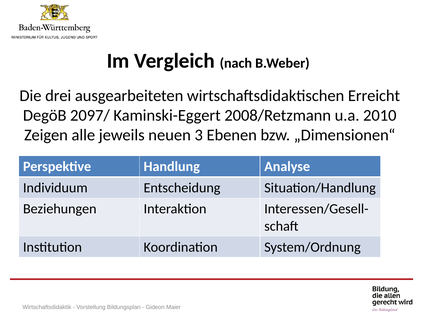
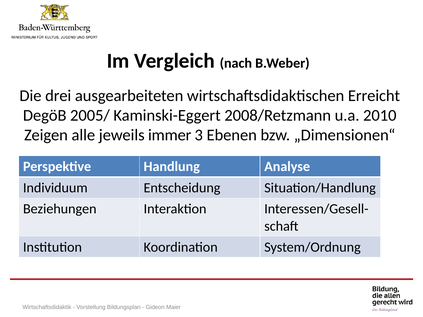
2097/: 2097/ -> 2005/ (90, 116)
neuen: neuen -> immer (170, 135)
